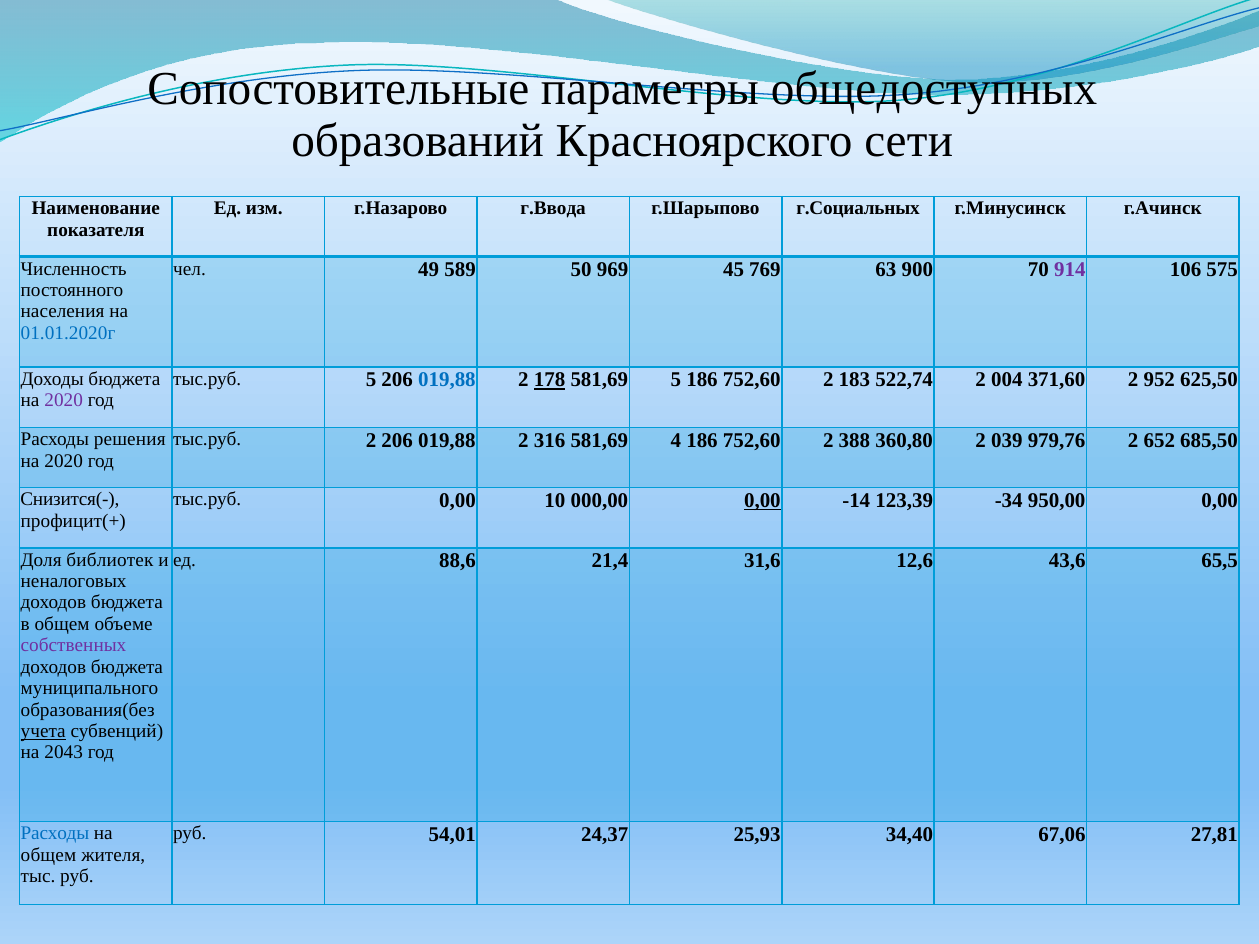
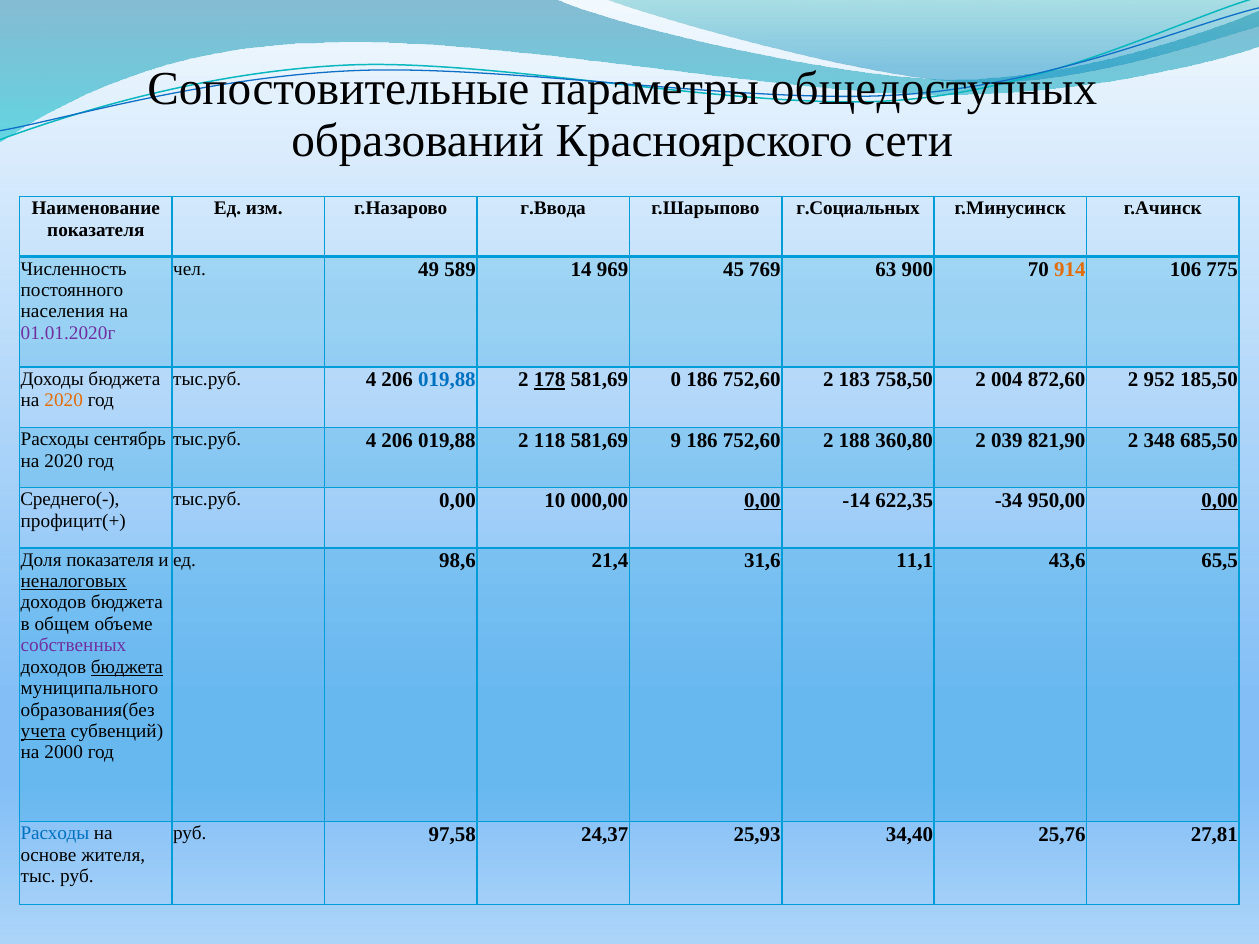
50: 50 -> 14 (581, 270)
914 colour: purple -> orange (1070, 270)
575: 575 -> 775 (1222, 270)
01.01.2020г colour: blue -> purple (68, 333)
5: 5 -> 4 (371, 380)
581,69 5: 5 -> 0 (676, 380)
522,74: 522,74 -> 758,50 (904, 380)
371,60: 371,60 -> 872,60 (1057, 380)
625,50: 625,50 -> 185,50 (1209, 380)
2020 colour: purple -> orange (64, 401)
решения: решения -> сентябрь (130, 439)
2: 2 -> 4 (371, 440)
316: 316 -> 118 (550, 440)
4: 4 -> 9 (676, 440)
388: 388 -> 188 (854, 440)
979,76: 979,76 -> 821,90 (1057, 440)
652: 652 -> 348 (1159, 440)
Снизится(-: Снизится(- -> Среднего(- (70, 500)
123,39: 123,39 -> 622,35 (904, 501)
0,00 underline: none -> present (1220, 501)
Доля библиотек: библиотек -> показателя (110, 560)
88,6: 88,6 -> 98,6 (458, 561)
12,6: 12,6 -> 11,1 (915, 561)
неналоговых underline: none -> present (74, 581)
бюджета underline: none -> present (127, 667)
2043: 2043 -> 2000 (64, 753)
54,01: 54,01 -> 97,58 (452, 835)
67,06: 67,06 -> 25,76 (1062, 835)
общем: общем -> основе (49, 855)
